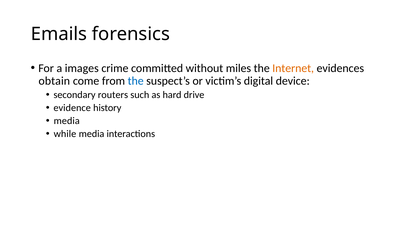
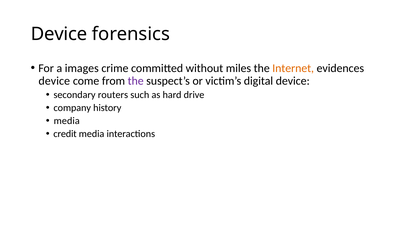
Emails: Emails -> Device (59, 34)
obtain: obtain -> device (54, 81)
the colour: blue -> purple (136, 81)
evidence: evidence -> company (72, 108)
while: while -> credit (65, 134)
